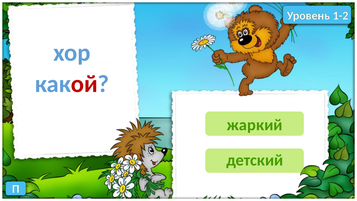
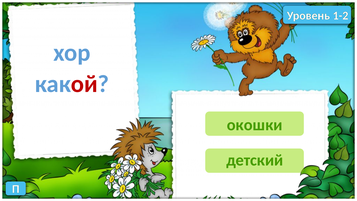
жаркий: жаркий -> окошки (255, 125)
